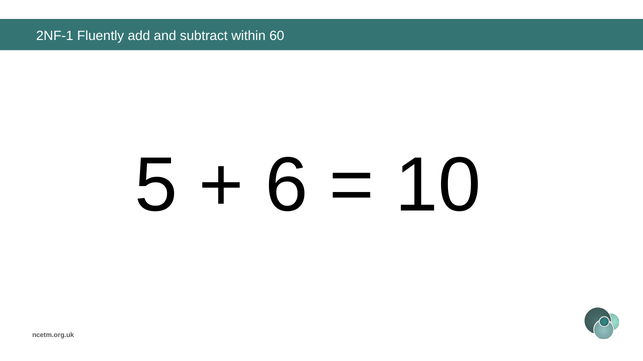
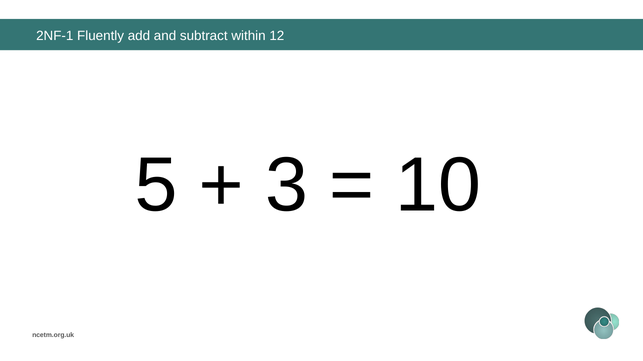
60: 60 -> 12 (277, 36)
6: 6 -> 3 (287, 186)
